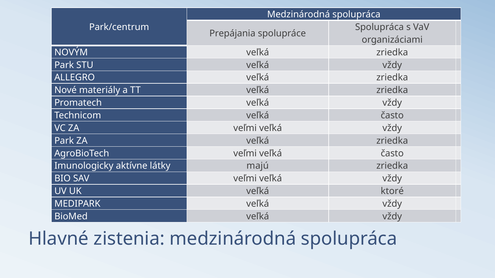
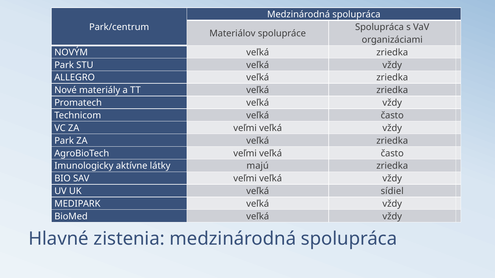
Prepájania: Prepájania -> Materiálov (232, 33)
ktoré: ktoré -> sídiel (392, 192)
